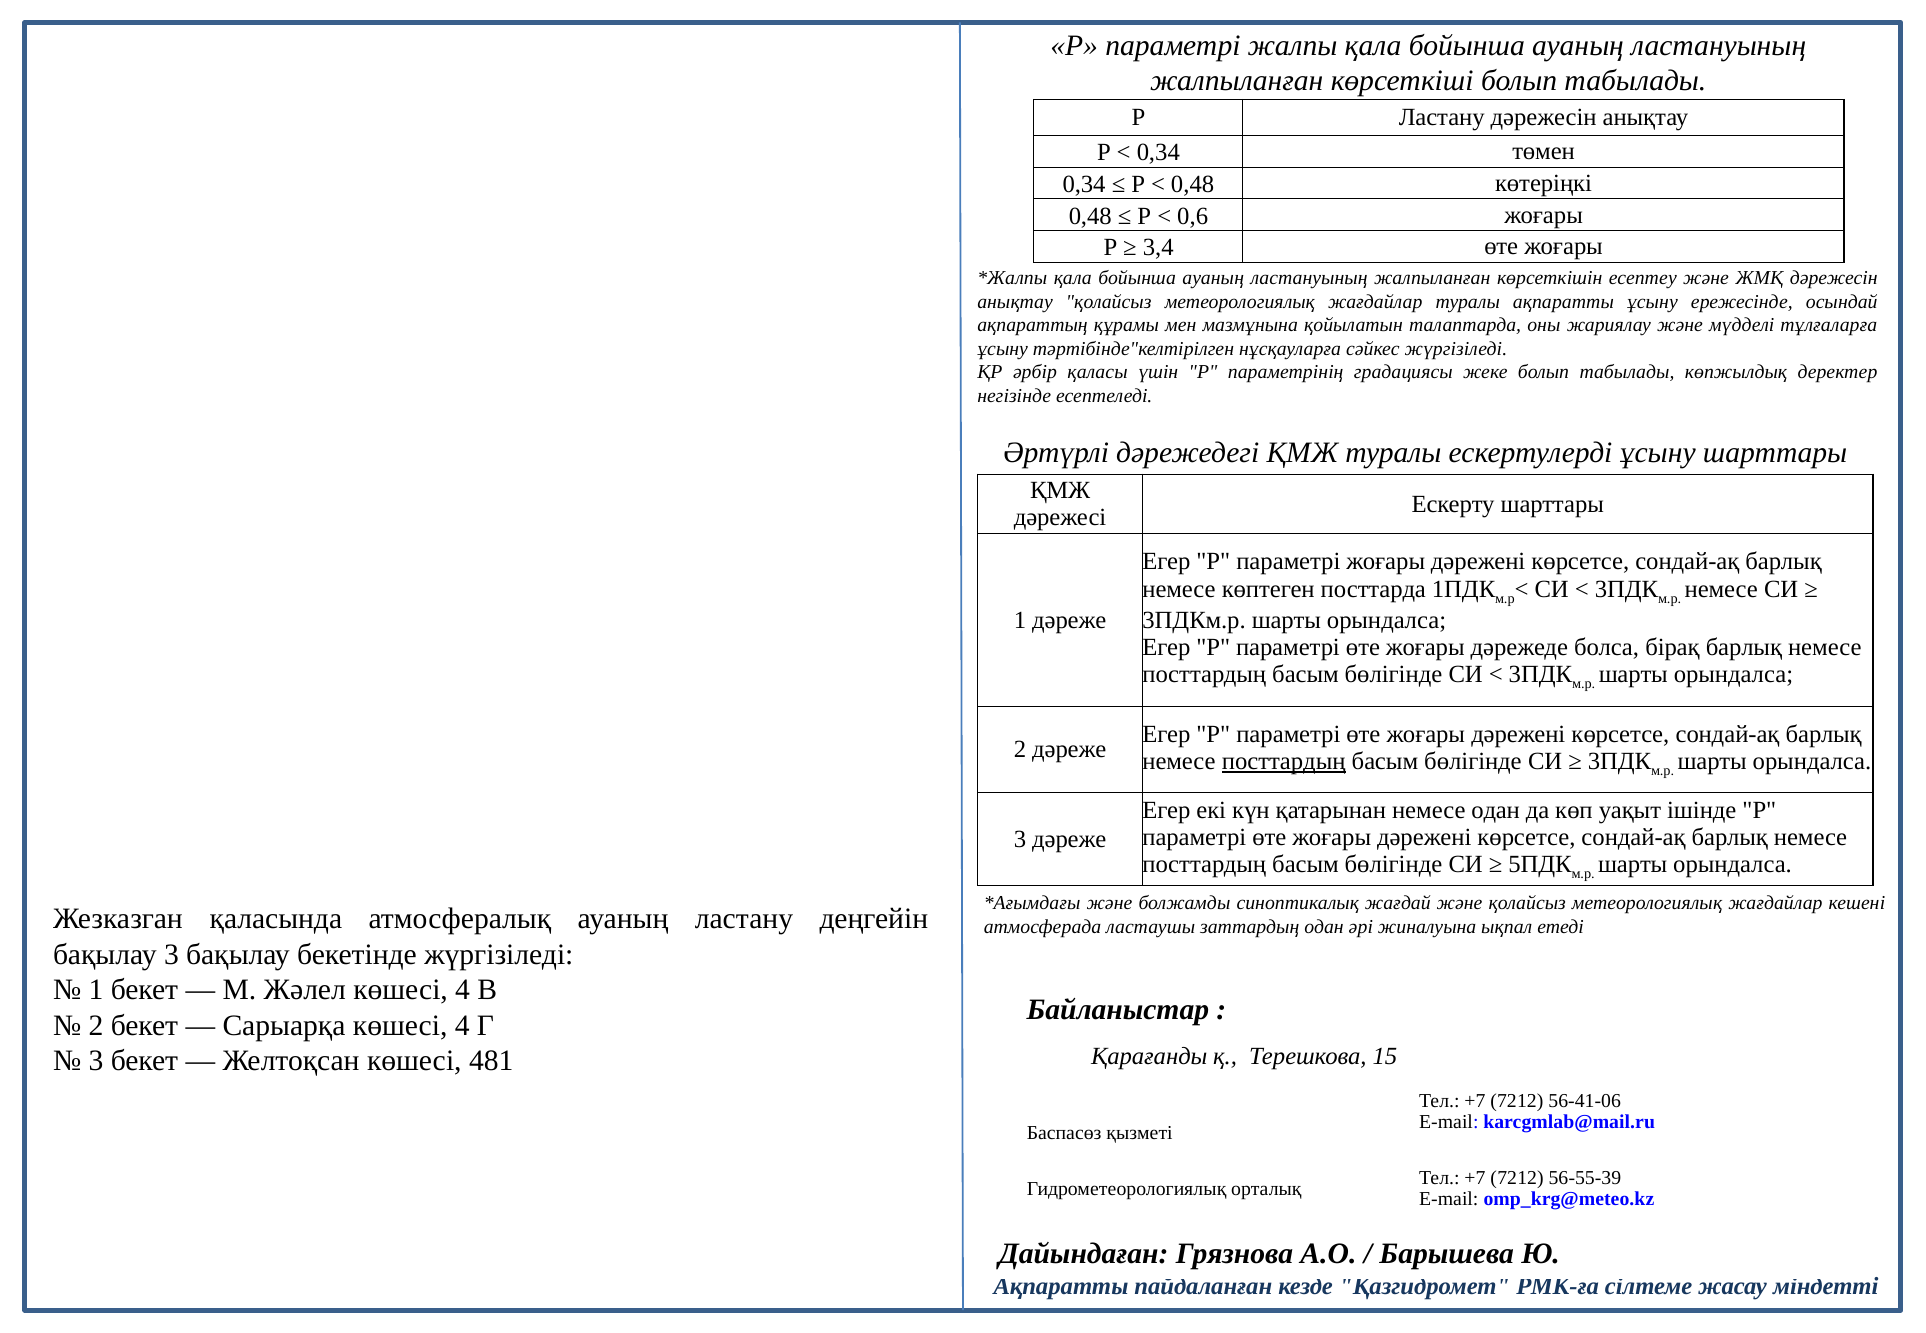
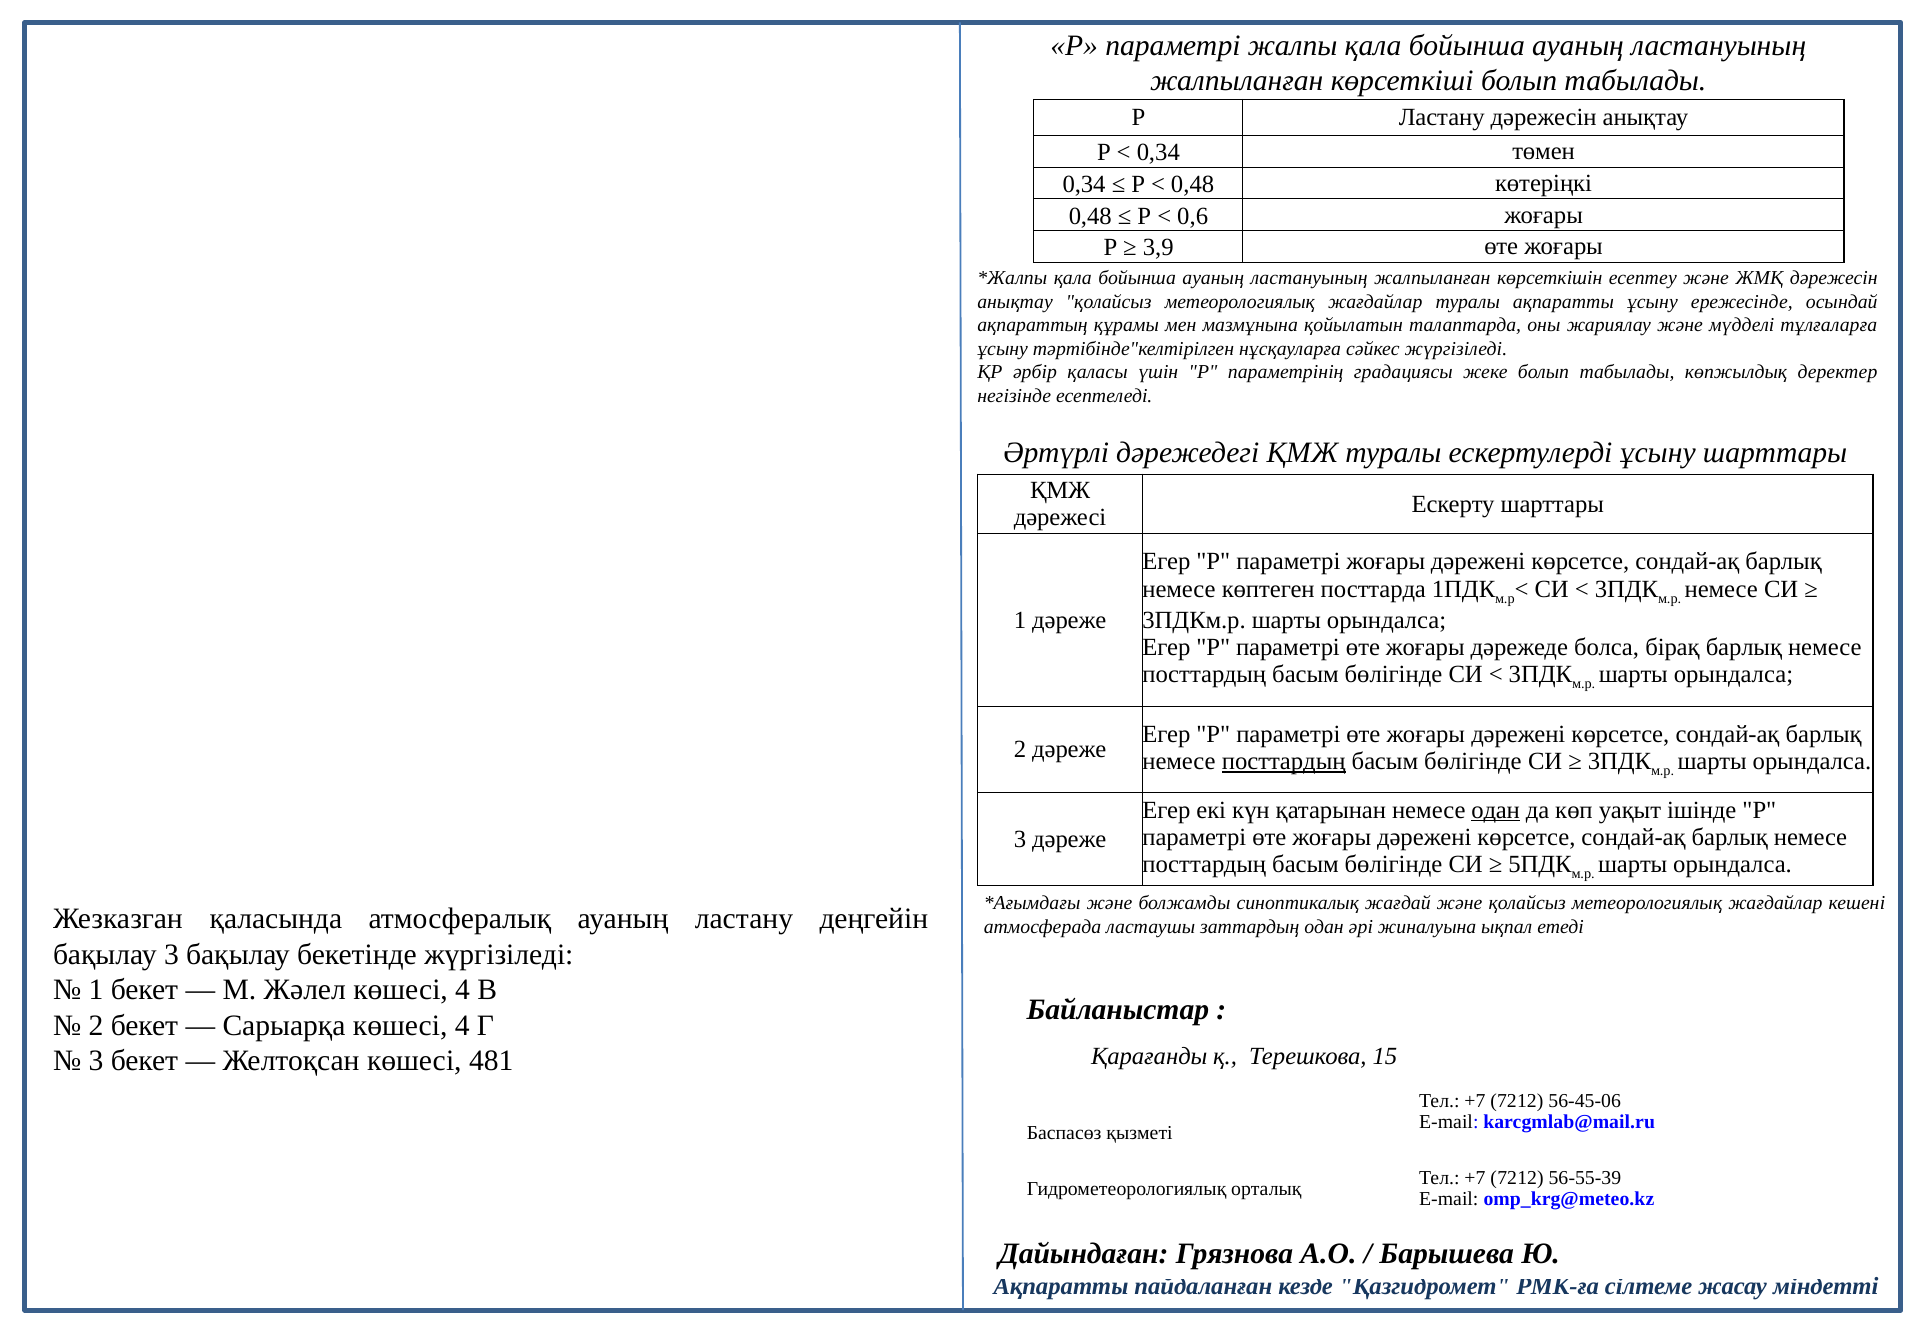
3,4: 3,4 -> 3,9 (1158, 248)
одан underline: none -> present (1496, 810)
56-41-06: 56-41-06 -> 56-45-06 (1585, 1101)
